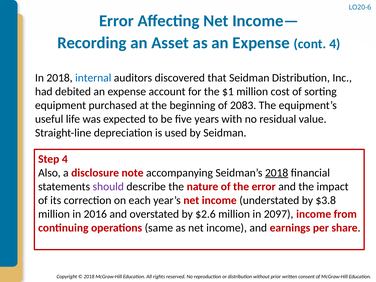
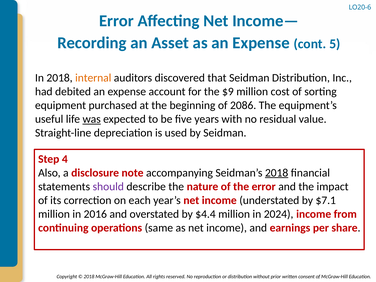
cont 4: 4 -> 5 (335, 44)
internal colour: blue -> orange (93, 78)
$1: $1 -> $9 (228, 92)
2083: 2083 -> 2086 (243, 105)
was underline: none -> present (92, 119)
$3.8: $3.8 -> $7.1 (326, 200)
$2.6: $2.6 -> $4.4 (206, 214)
2097: 2097 -> 2024 (279, 214)
